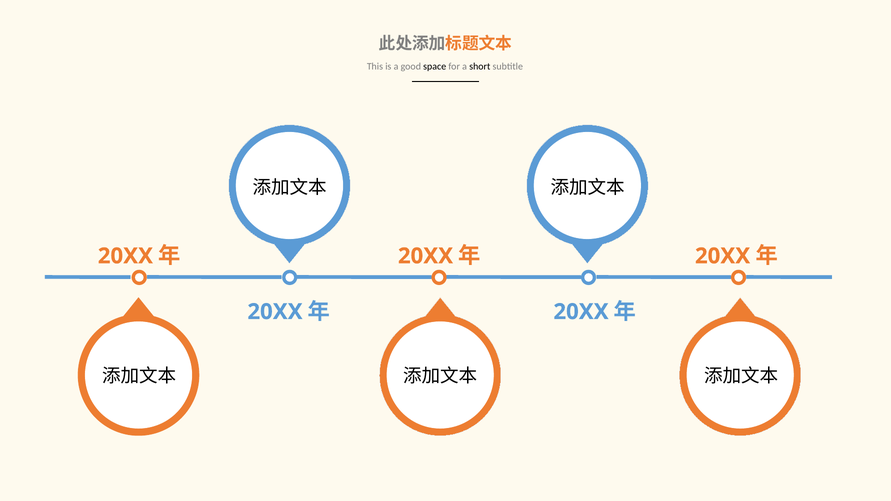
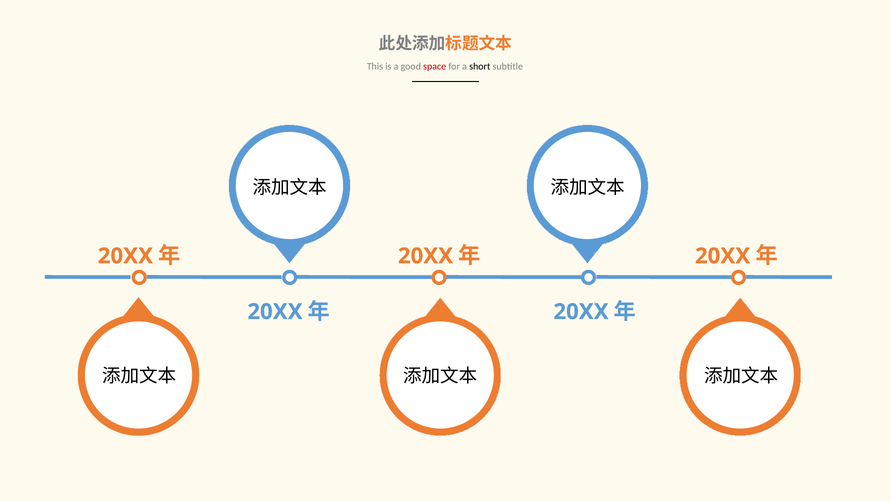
space colour: black -> red (435, 66)
